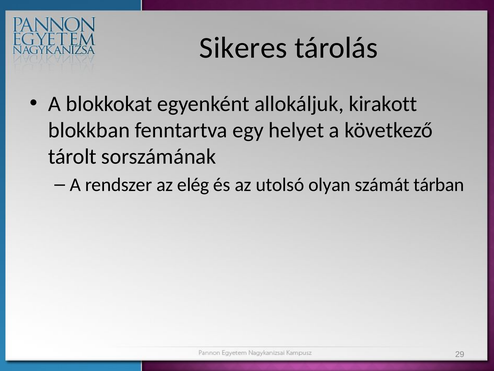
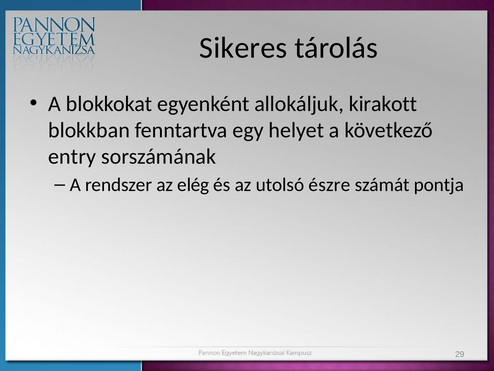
tárolt: tárolt -> entry (72, 156)
olyan: olyan -> észre (329, 185)
tárban: tárban -> pontja (439, 185)
